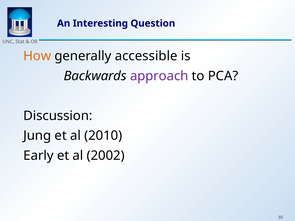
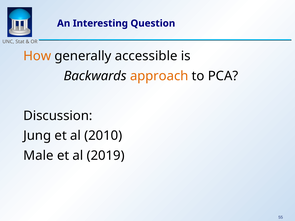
approach colour: purple -> orange (159, 76)
Early: Early -> Male (38, 156)
2002: 2002 -> 2019 (106, 156)
